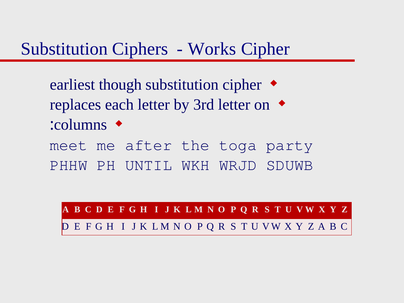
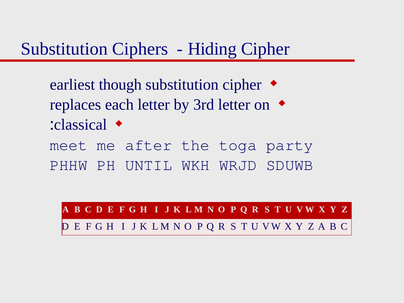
Works: Works -> Hiding (212, 49)
columns: columns -> classical (80, 125)
